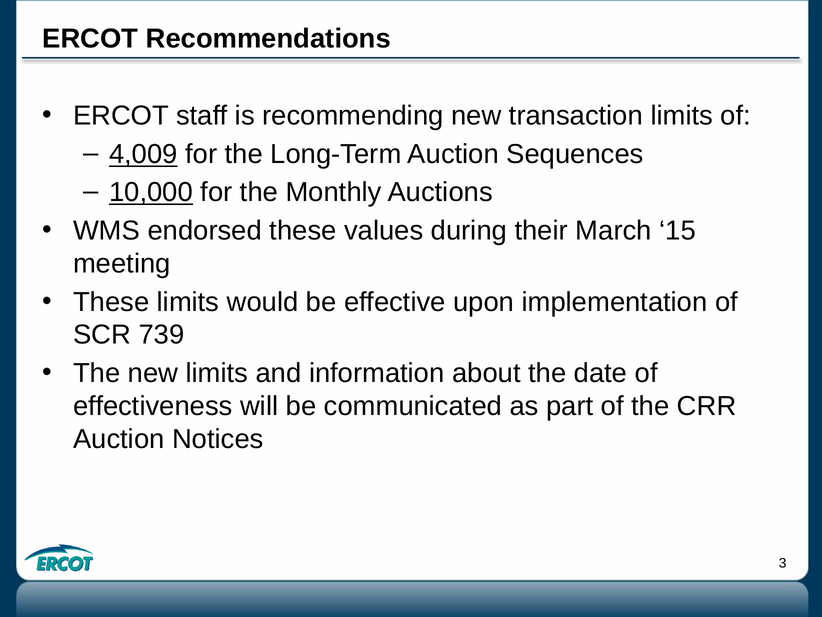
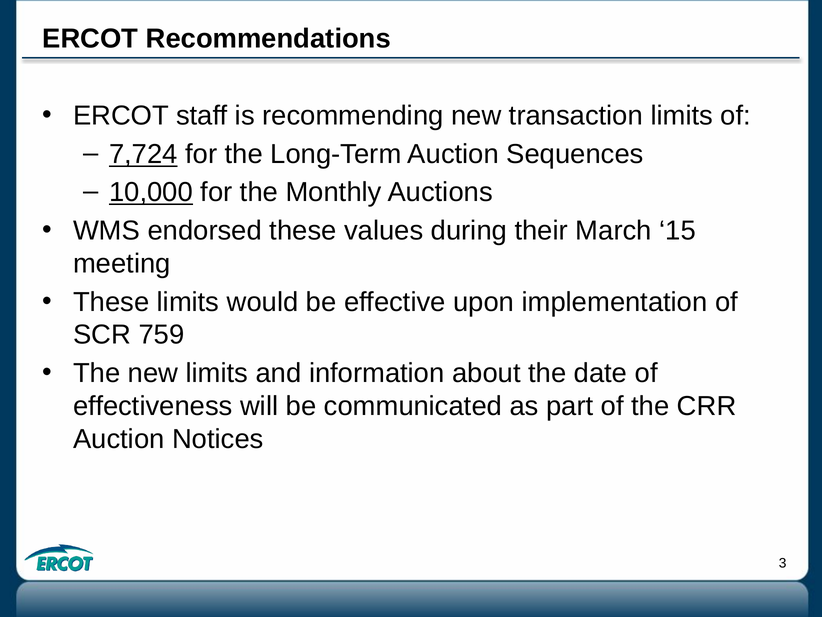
4,009: 4,009 -> 7,724 (143, 154)
739: 739 -> 759 (161, 335)
